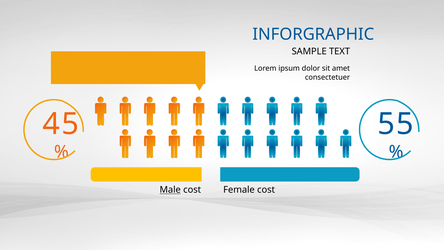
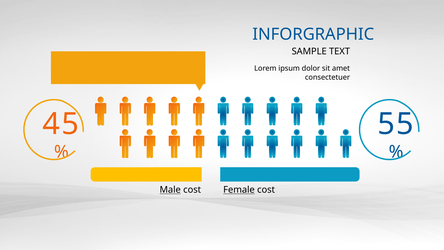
Female underline: none -> present (239, 190)
